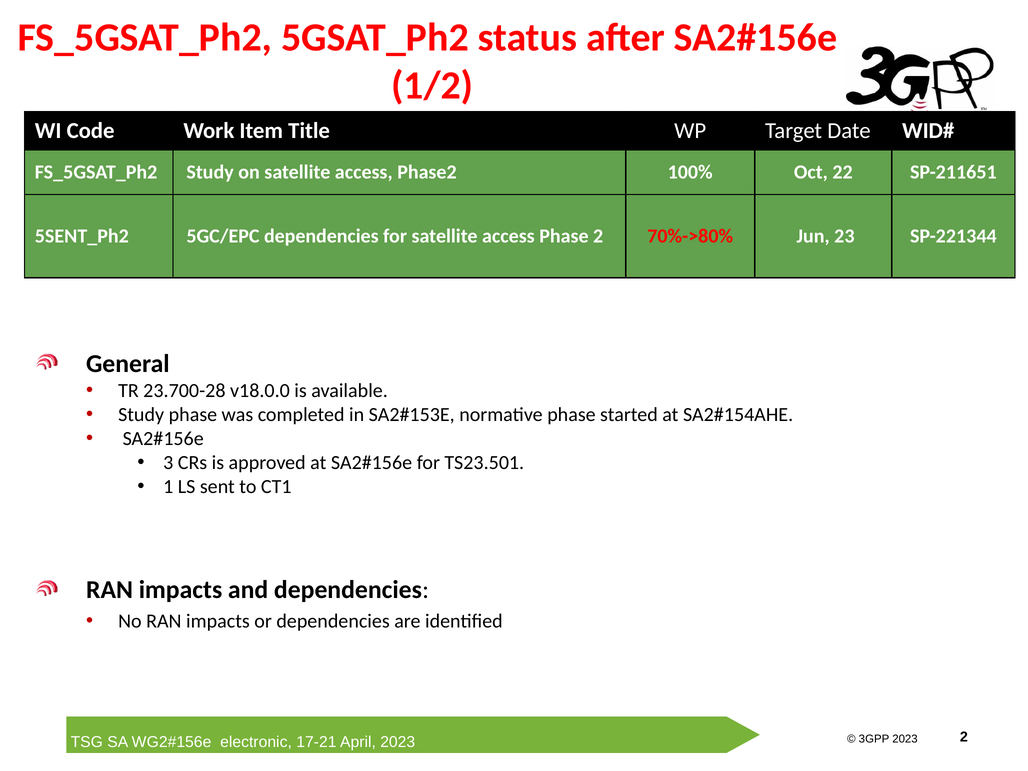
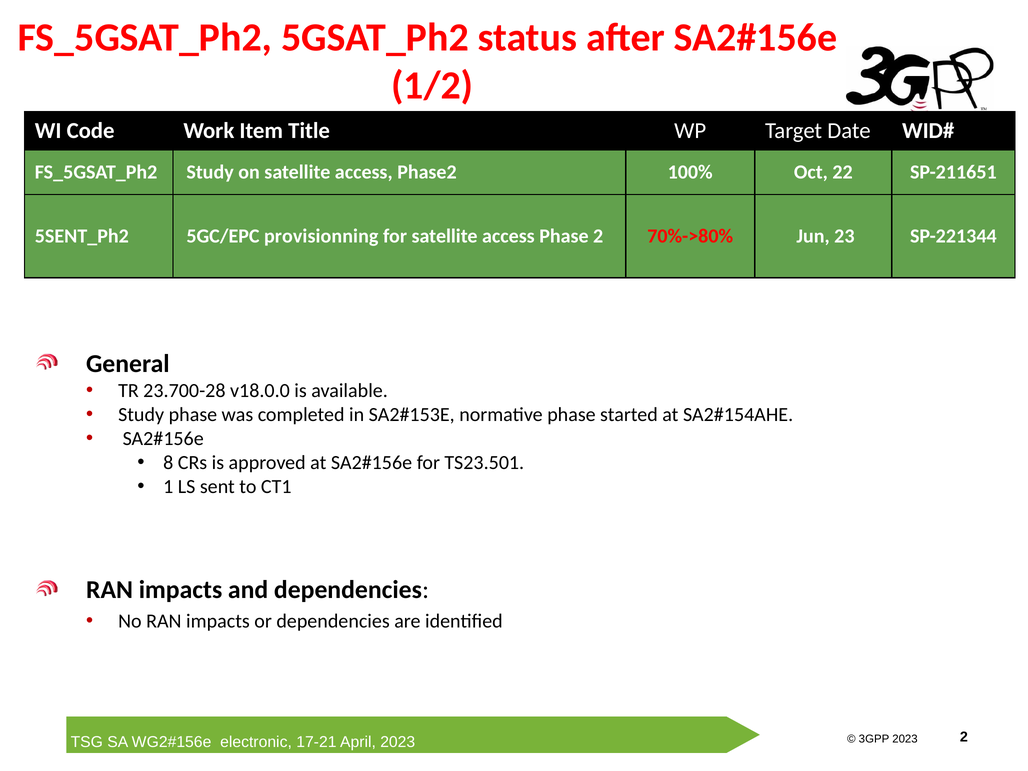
5GC/EPC dependencies: dependencies -> provisionning (321, 236)
3: 3 -> 8 (168, 463)
